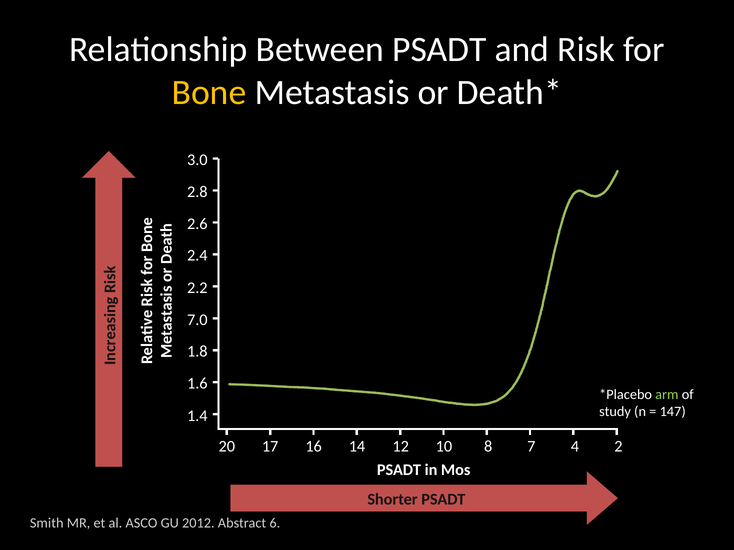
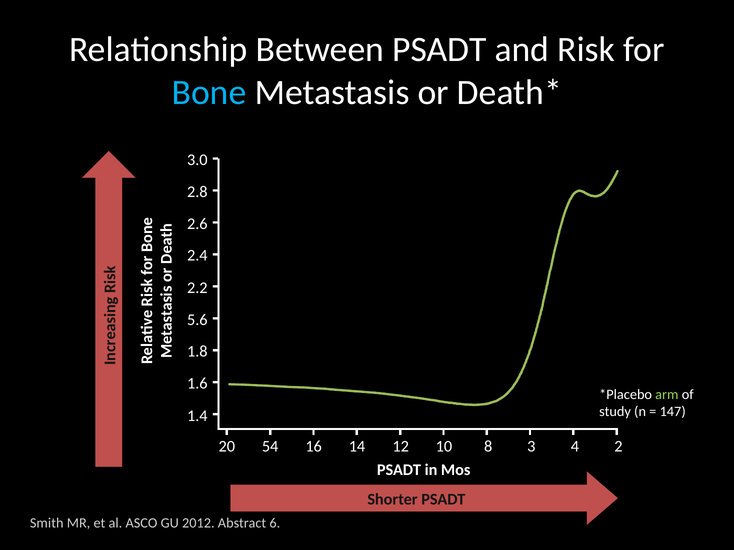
Bone colour: yellow -> light blue (209, 92)
7.0: 7.0 -> 5.6 (197, 320)
17: 17 -> 54 (270, 447)
7: 7 -> 3 (531, 447)
